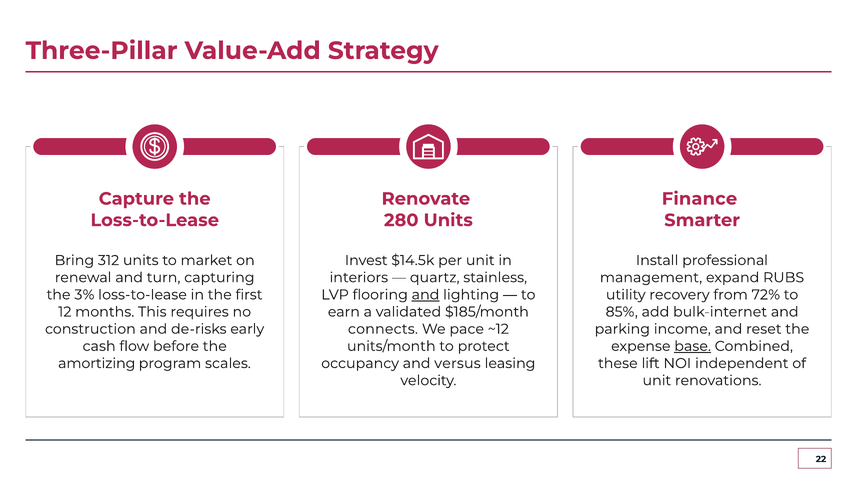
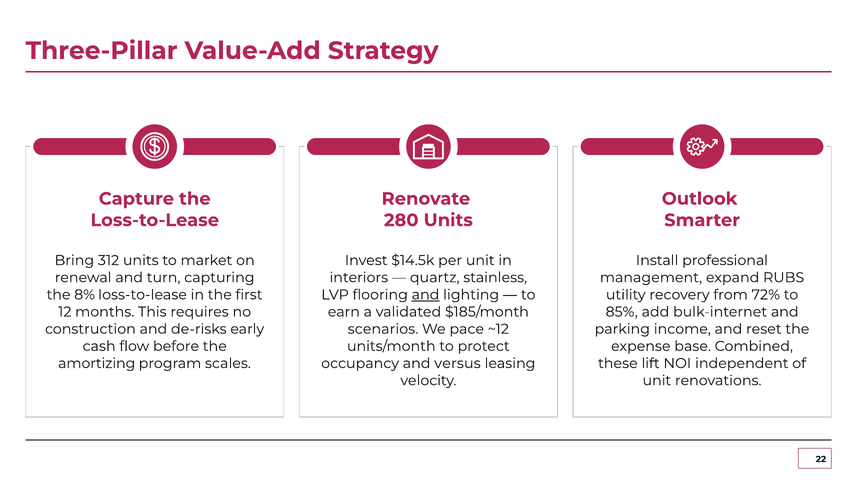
Finance: Finance -> Outlook (700, 199)
3%: 3% -> 8% (85, 295)
connects: connects -> scenarios (383, 329)
base underline: present -> none (693, 346)
